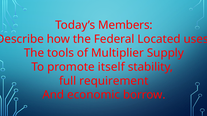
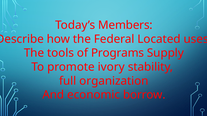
Multiplier: Multiplier -> Programs (118, 53)
itself: itself -> ivory (111, 67)
requirement: requirement -> organization (114, 81)
